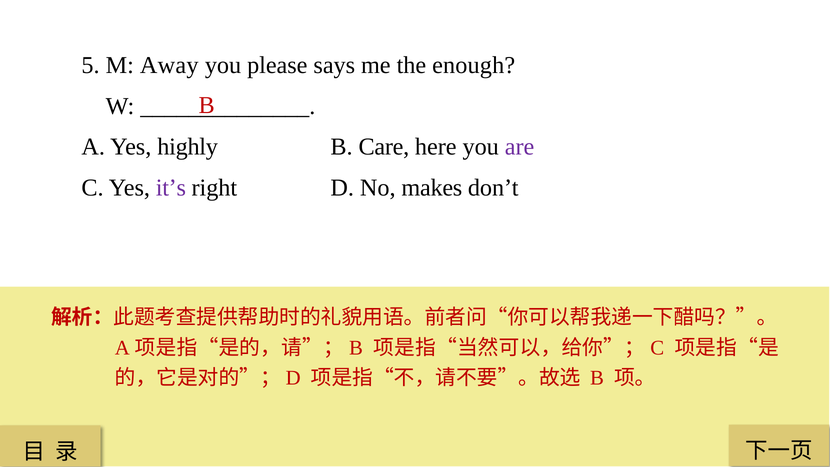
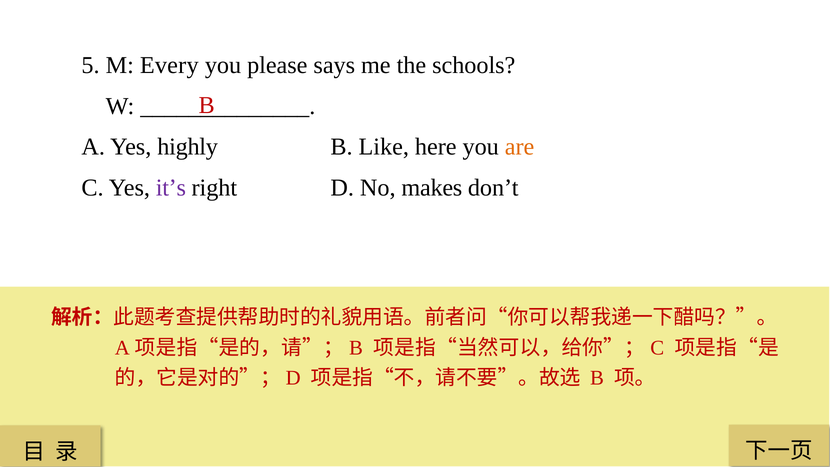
Away: Away -> Every (169, 65)
enough: enough -> schools (474, 65)
Care: Care -> Like (384, 147)
are colour: purple -> orange (520, 147)
